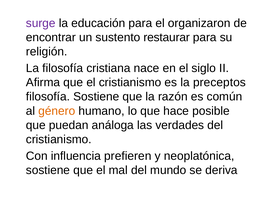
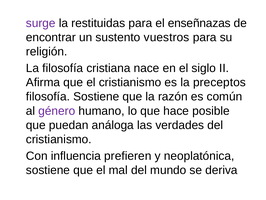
educación: educación -> restituidas (98, 23)
organizaron: organizaron -> enseñnazas (199, 23)
restaurar: restaurar -> vuestros (167, 37)
género colour: orange -> purple (57, 111)
